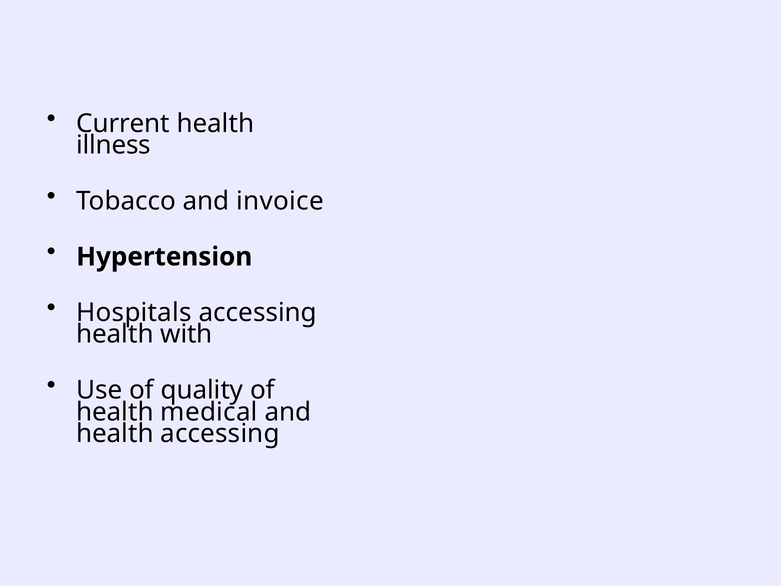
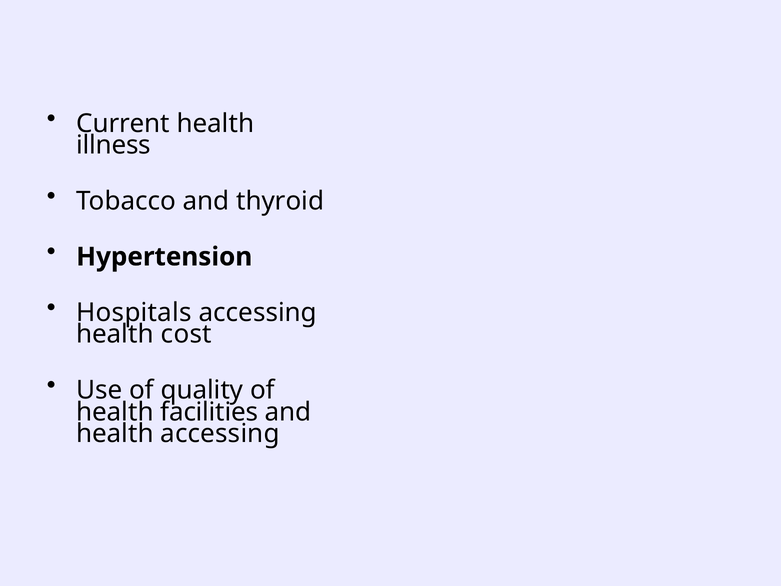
invoice: invoice -> thyroid (280, 201)
with: with -> cost (186, 334)
medical: medical -> facilities (209, 412)
